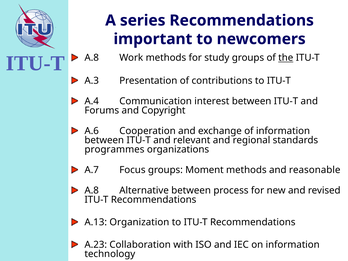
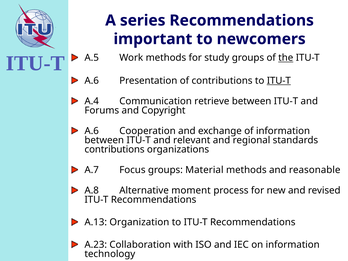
A.8: A.8 -> A.5 (92, 58)
A.3: A.3 -> A.6 (92, 81)
ITU-T underline: none -> present (279, 81)
interest: interest -> retrieve (212, 101)
programmes: programmes -> contributions (115, 149)
Moment: Moment -> Material (204, 170)
Alternative between: between -> moment (191, 190)
